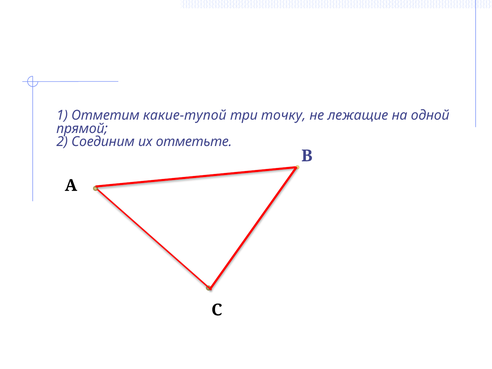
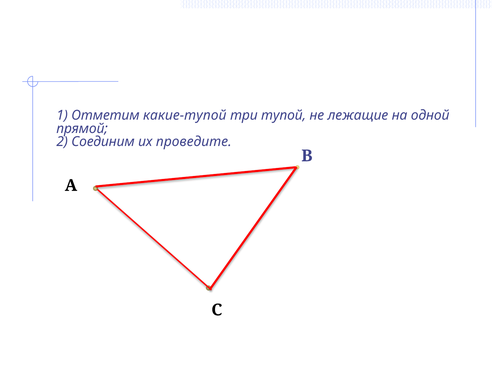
точку: точку -> тупой (284, 115)
отметьте: отметьте -> проведите (194, 142)
